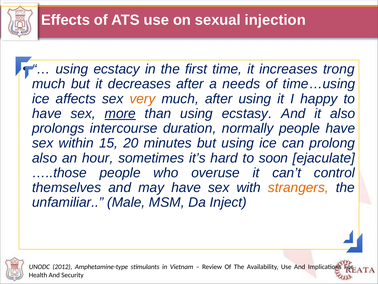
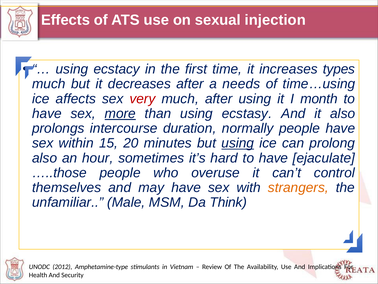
trong: trong -> types (339, 69)
very colour: orange -> red (142, 99)
happy: happy -> month (319, 99)
using underline: none -> present (238, 143)
hard to soon: soon -> have (273, 158)
Inject: Inject -> Think (228, 202)
